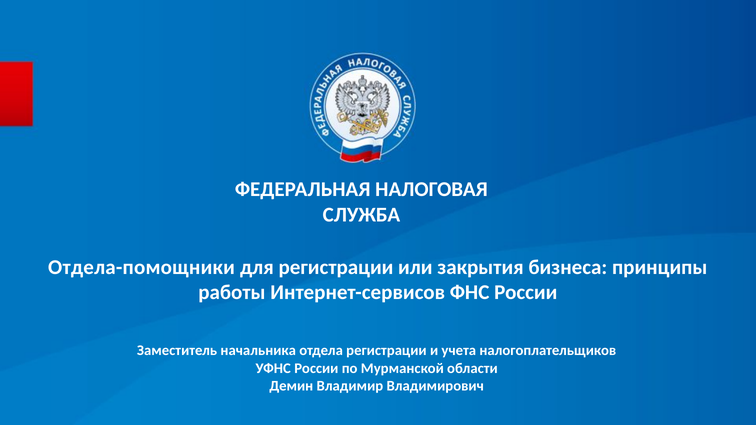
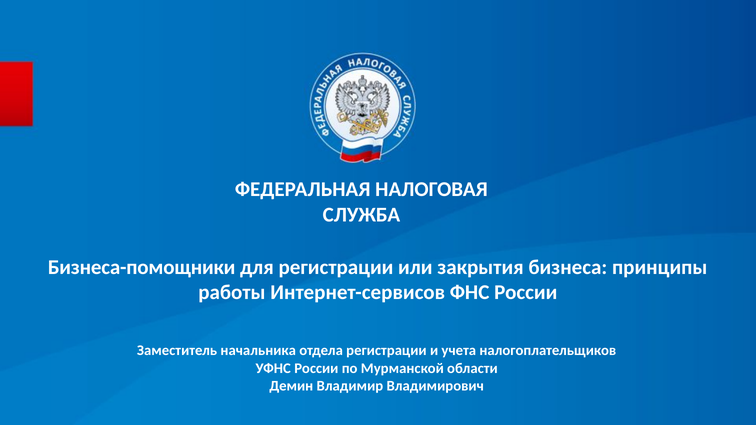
Отдела-помощники: Отдела-помощники -> Бизнеса-помощники (142, 267)
